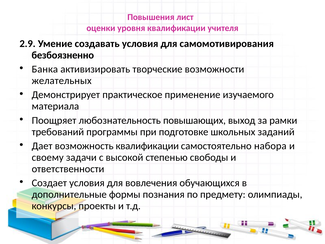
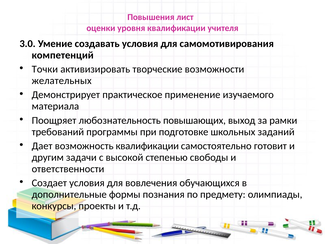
2.9: 2.9 -> 3.0 (28, 44)
безбоязненно: безбоязненно -> компетенций (63, 55)
Банка: Банка -> Точки (45, 69)
набора: набора -> готовит (270, 146)
своему: своему -> другим (48, 157)
